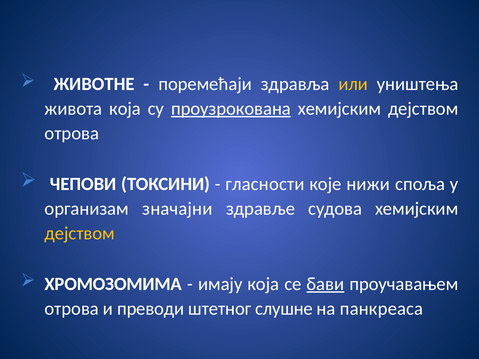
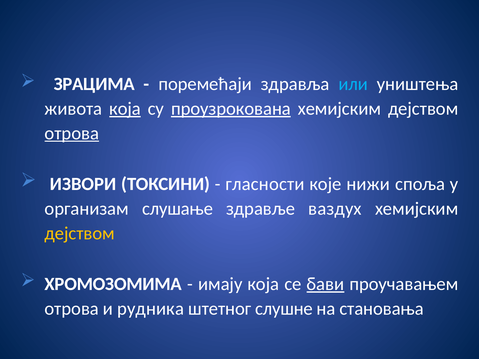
ЖИВОТНЕ: ЖИВОТНЕ -> ЗРАЦИМА (94, 84)
или colour: yellow -> light blue (353, 84)
која underline: none -> present (125, 109)
отрова underline: none -> present (72, 133)
ЧЕПОВИ: ЧЕПОВИ -> ИЗВОРИ (83, 184)
значајни: значајни -> слушање (178, 209)
судова: судова -> ваздух (335, 209)
преводи: преводи -> рудника (151, 309)
панкреаса: панкреаса -> становања (382, 309)
